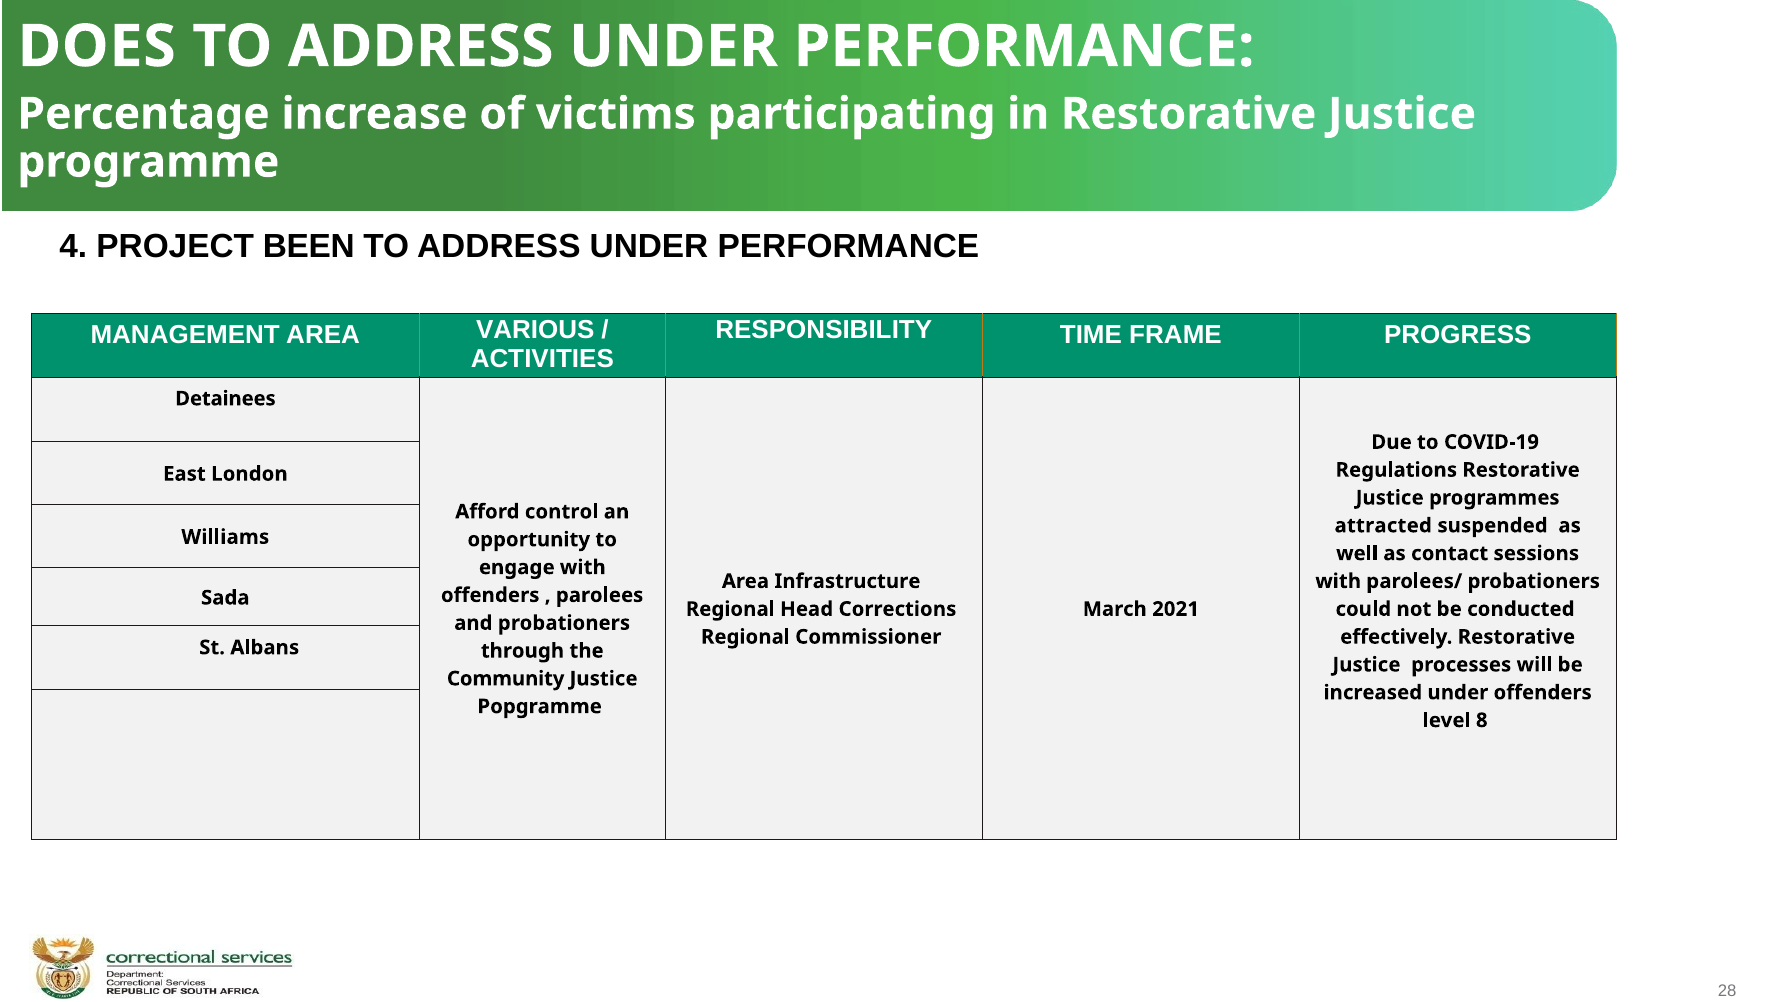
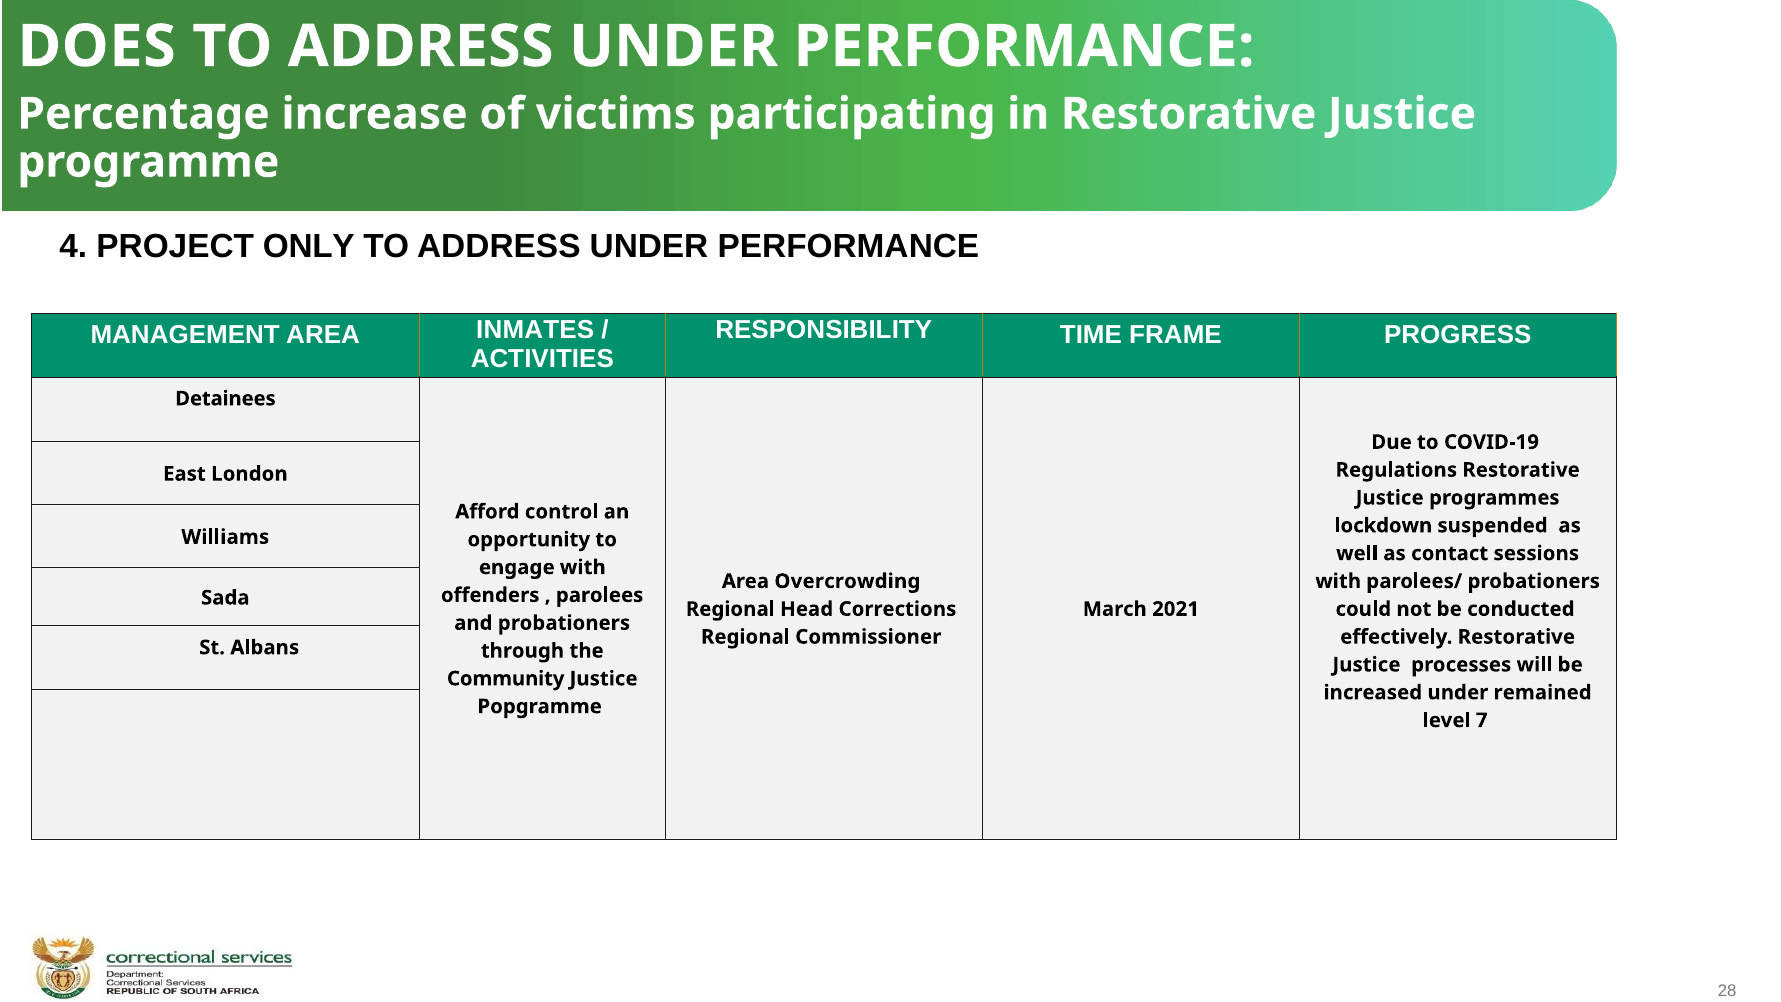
BEEN: BEEN -> ONLY (309, 246)
VARIOUS: VARIOUS -> INMATES (535, 329)
attracted: attracted -> lockdown (1383, 526)
Infrastructure: Infrastructure -> Overcrowding (847, 581)
under offenders: offenders -> remained (1543, 692)
8: 8 -> 7 (1482, 720)
